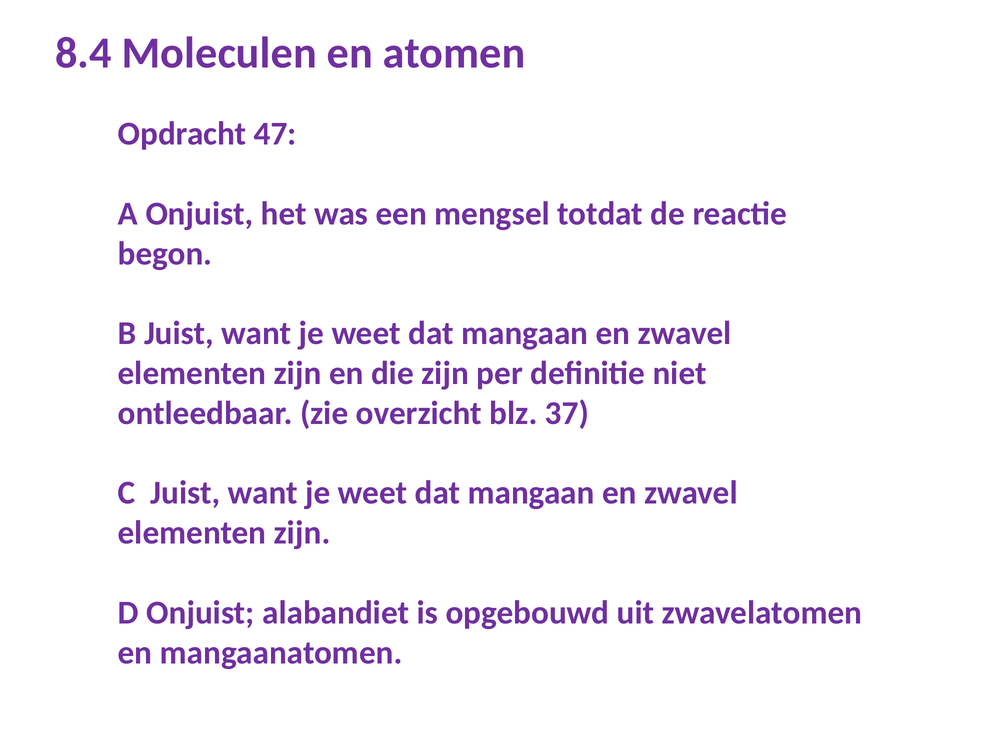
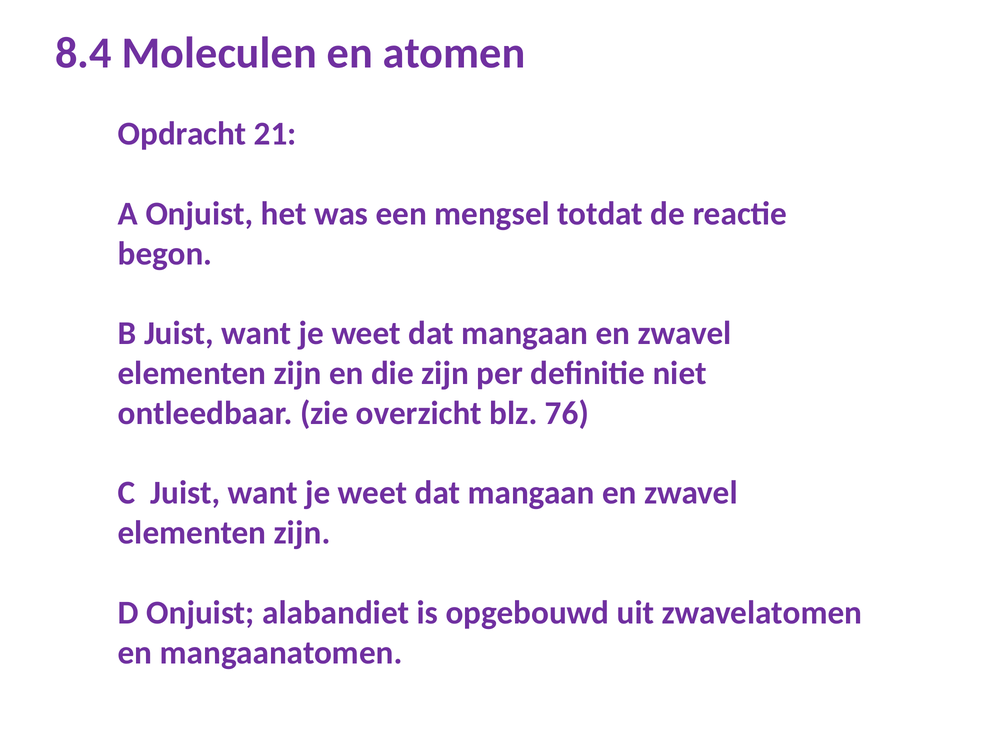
47: 47 -> 21 (275, 134)
37: 37 -> 76 (567, 413)
